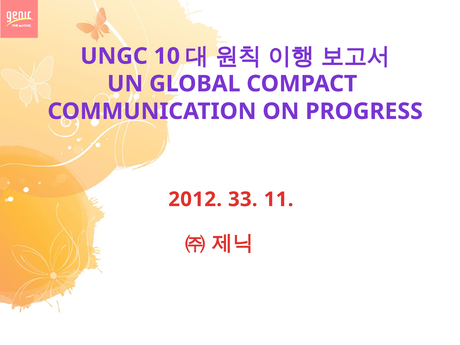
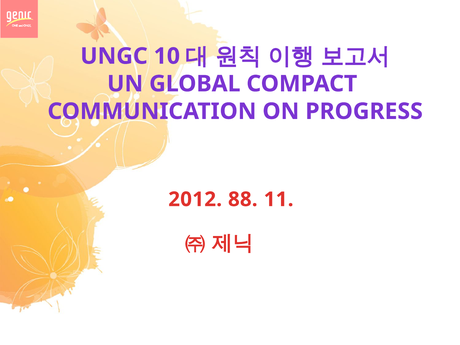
33: 33 -> 88 (243, 199)
